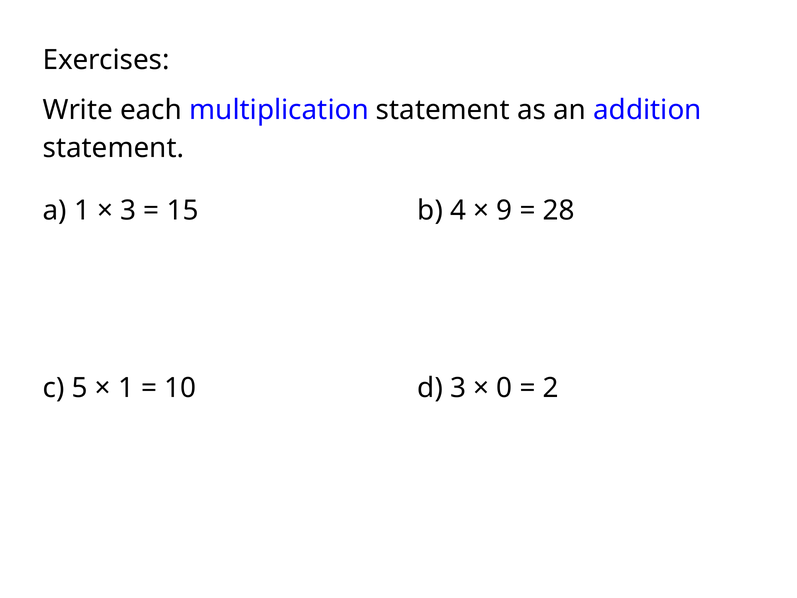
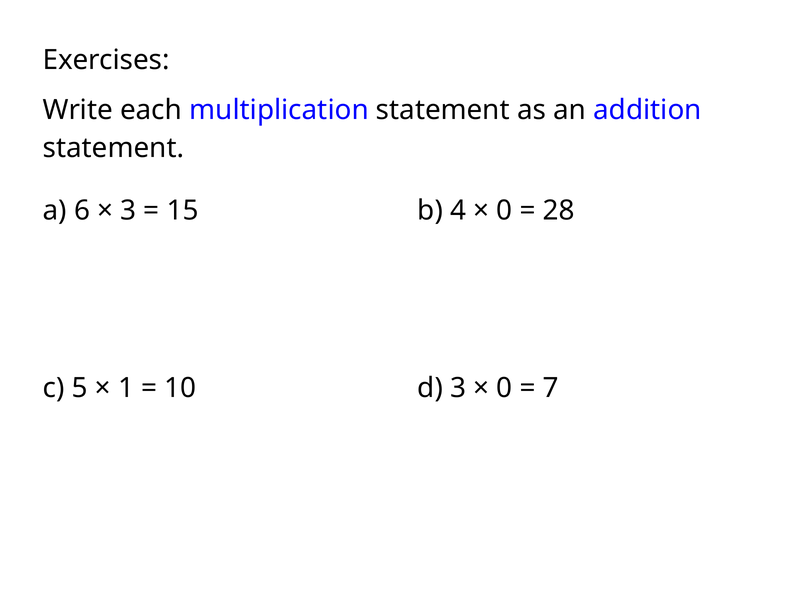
a 1: 1 -> 6 (82, 211)
9: 9 -> 0 (504, 211)
2: 2 -> 7 (551, 388)
